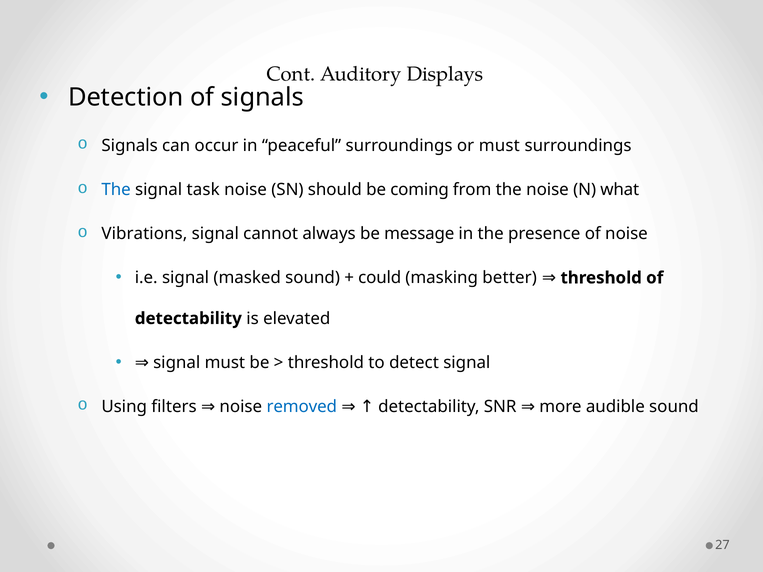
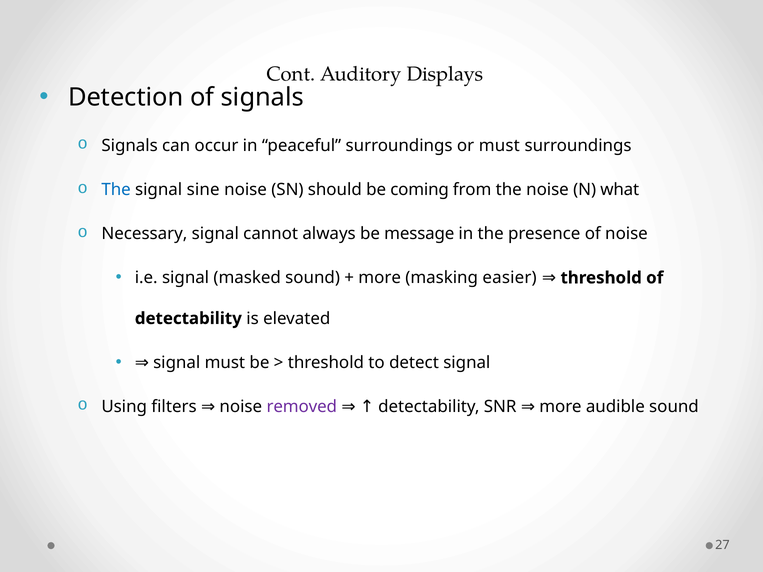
task: task -> sine (203, 190)
Vibrations: Vibrations -> Necessary (144, 234)
could: could -> more (380, 278)
better: better -> easier (510, 278)
removed colour: blue -> purple (302, 407)
